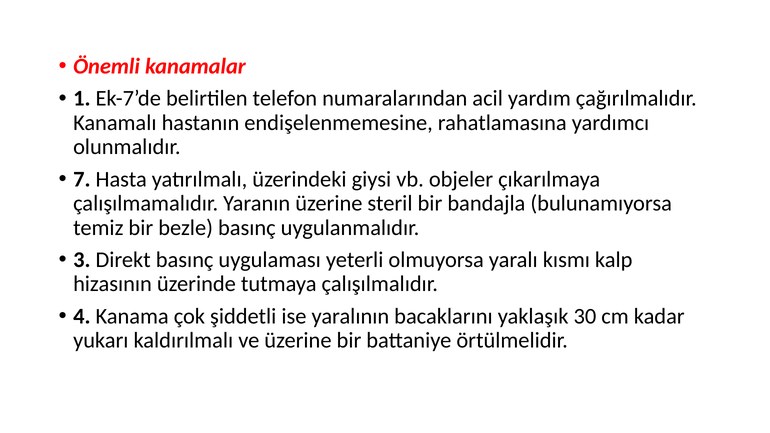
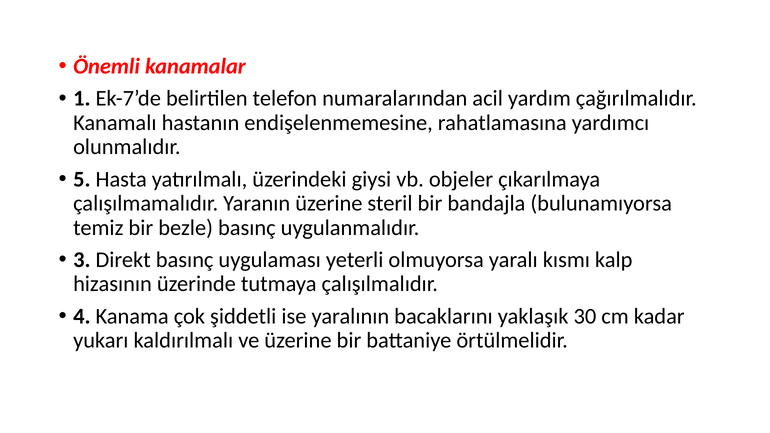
7: 7 -> 5 (82, 179)
